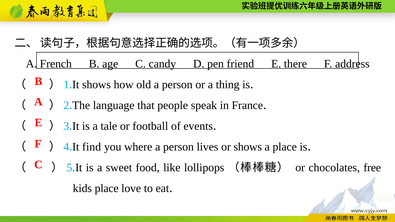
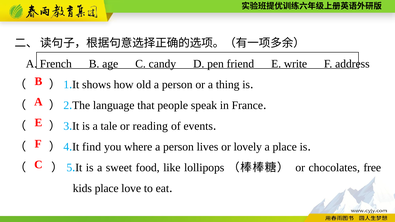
there: there -> write (295, 64)
football: football -> reading (150, 126)
or shows: shows -> lovely (248, 147)
